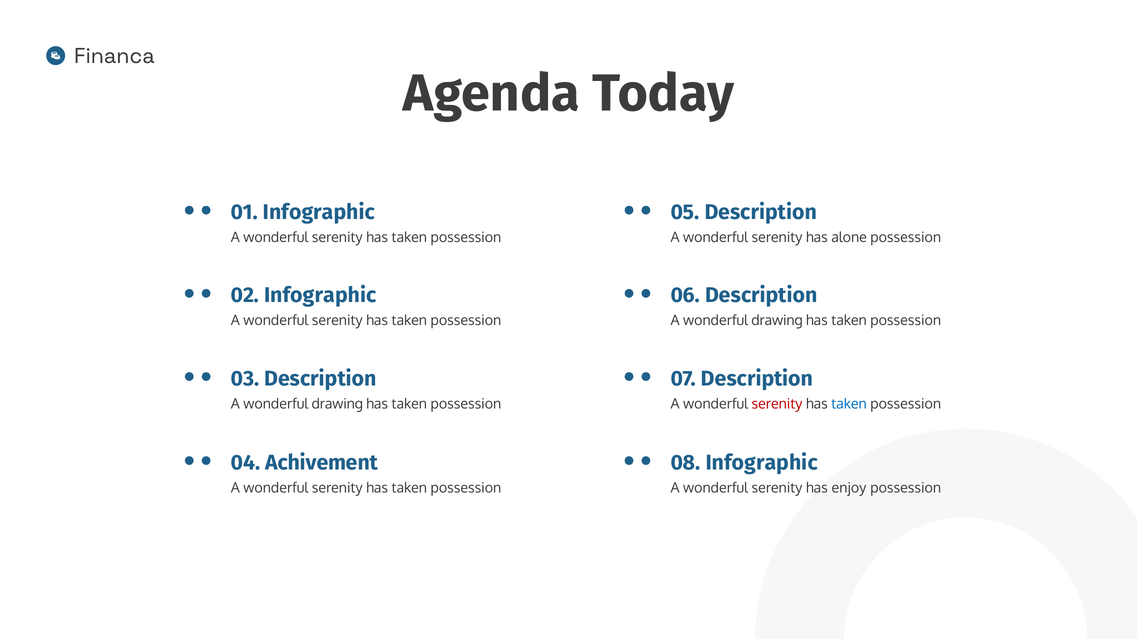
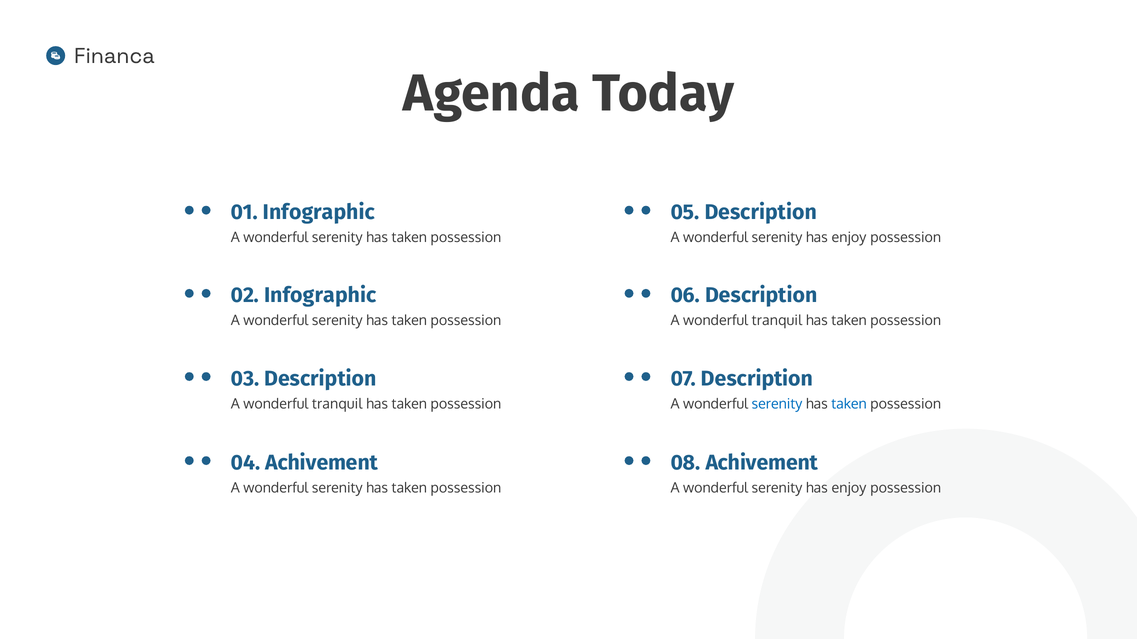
alone: alone -> enjoy (849, 238)
drawing: drawing -> tranquil (777, 321)
drawing: drawing -> tranquil (337, 404)
serenity colour: red -> blue (777, 404)
08 Infographic: Infographic -> Achivement (762, 463)
